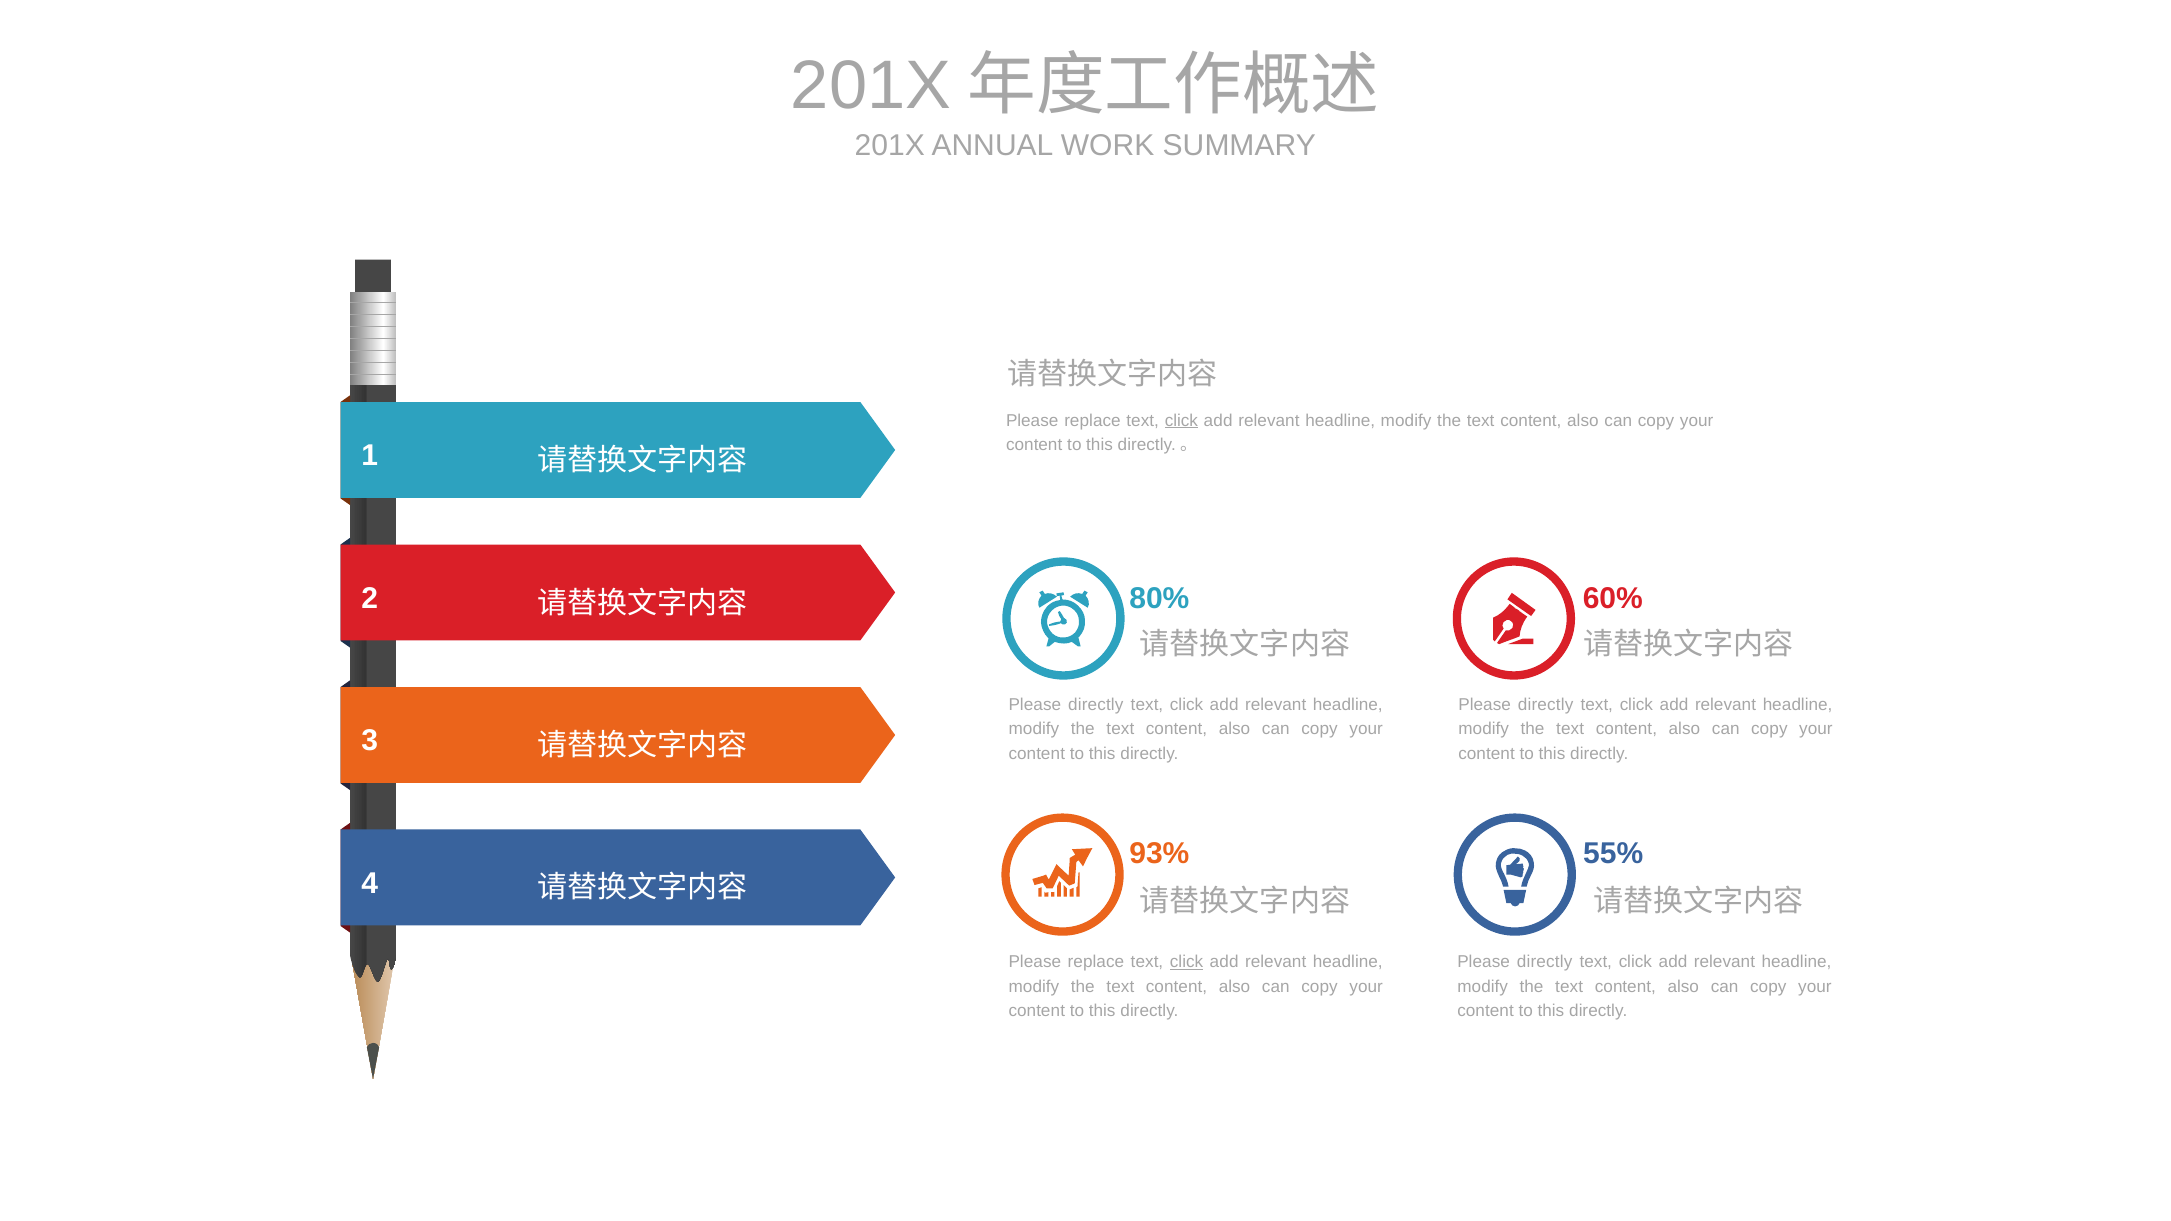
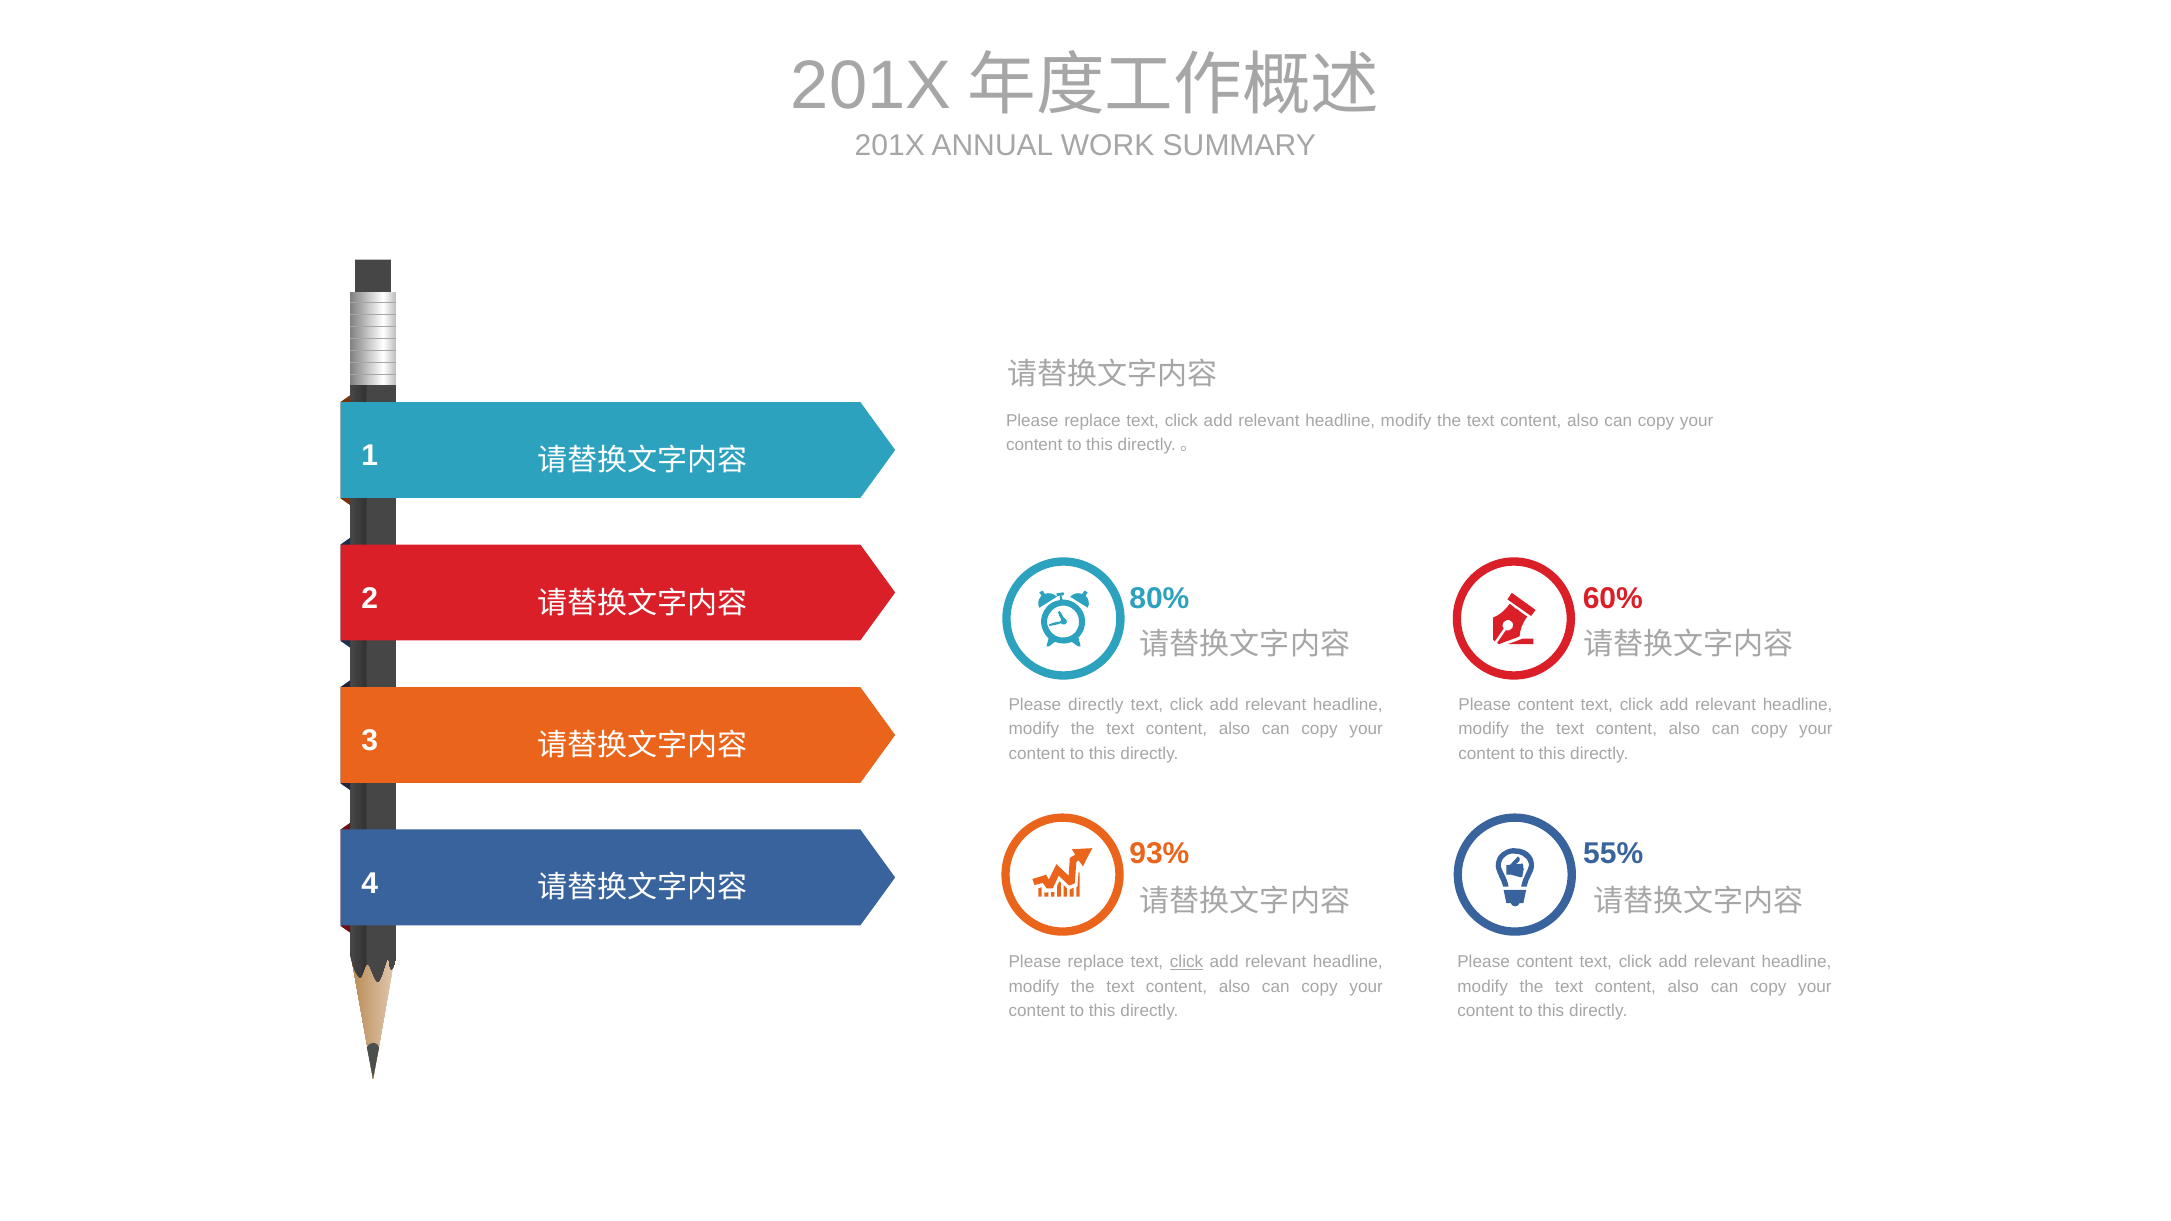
click underline: present -> none (1181, 421)
directly: directly -> content (1546, 705)
directly: directly -> content (1545, 962)
